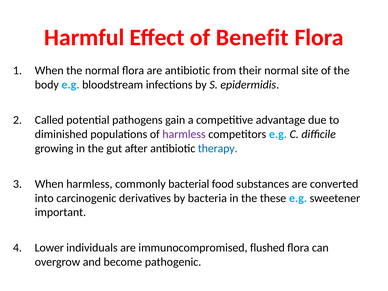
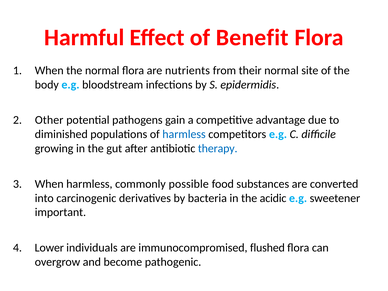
are antibiotic: antibiotic -> nutrients (187, 71)
Called: Called -> Other (49, 120)
harmless colour: purple -> blue (184, 134)
bacterial: bacterial -> possible (189, 184)
these: these -> acidic (273, 198)
